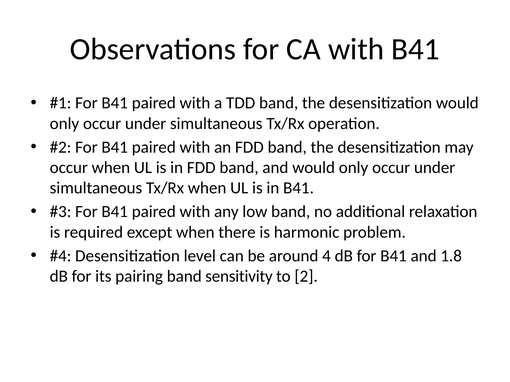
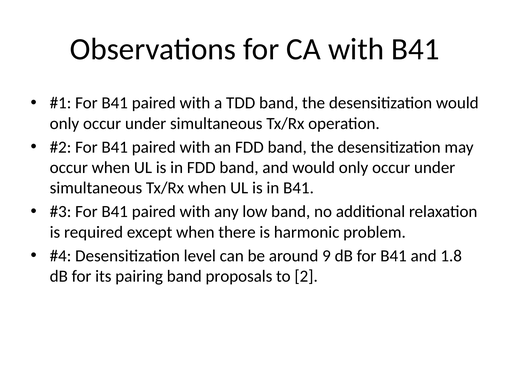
4: 4 -> 9 (327, 256)
sensitivity: sensitivity -> proposals (239, 277)
